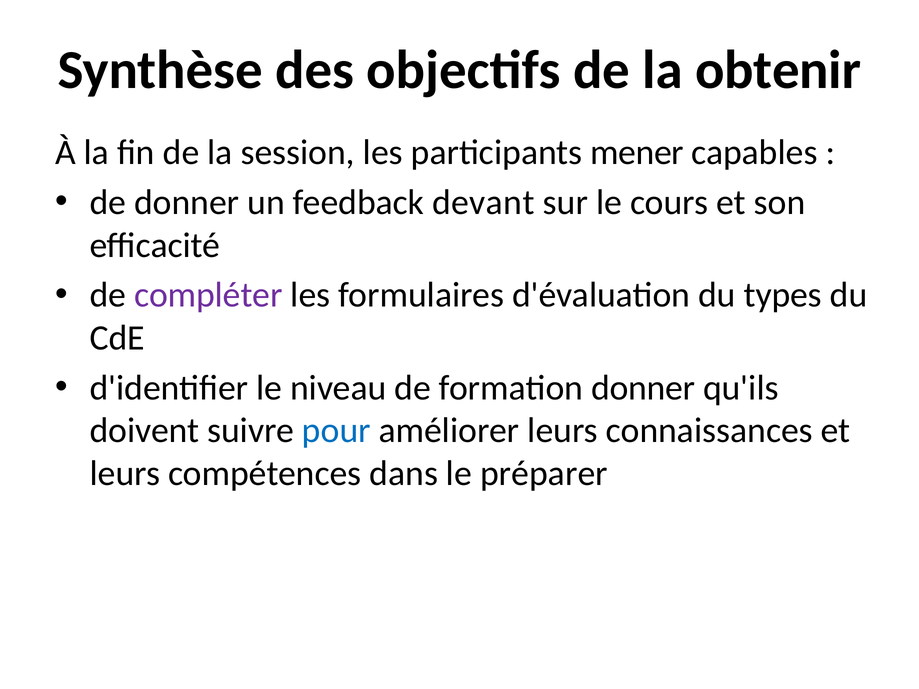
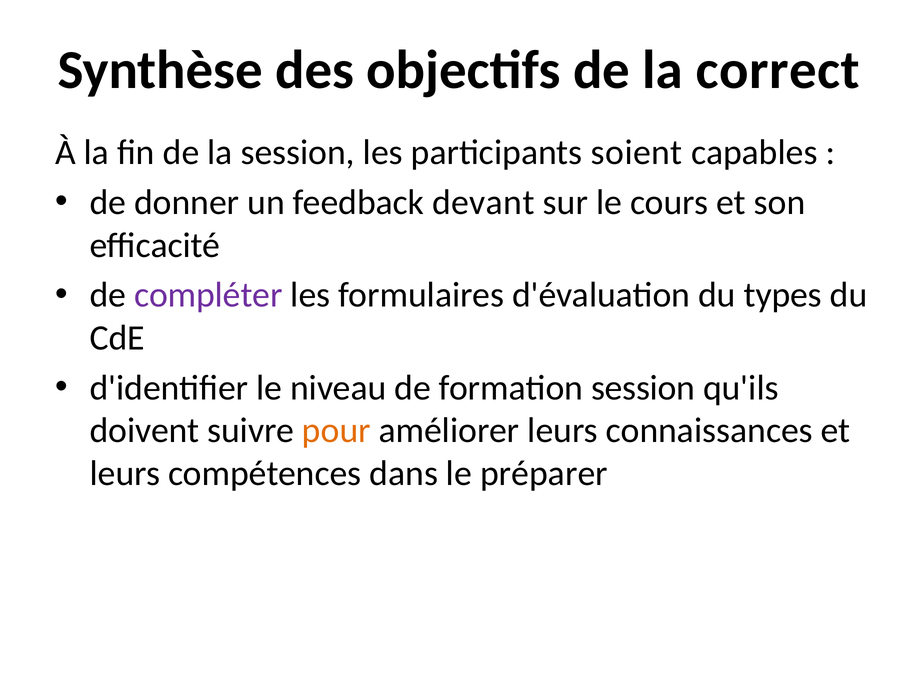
obtenir: obtenir -> correct (778, 70)
mener: mener -> soient (637, 153)
formation donner: donner -> session (643, 388)
pour colour: blue -> orange (336, 431)
